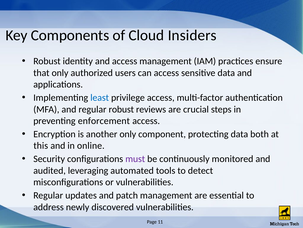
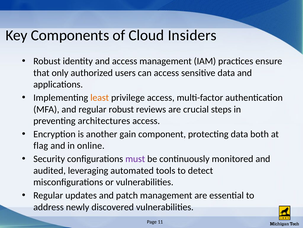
least colour: blue -> orange (100, 97)
enforcement: enforcement -> architectures (104, 121)
another only: only -> gain (128, 134)
this: this -> flag (41, 145)
